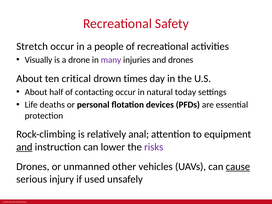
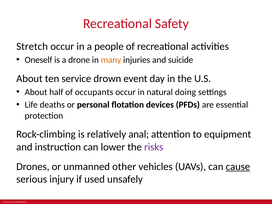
Visually: Visually -> Oneself (38, 60)
many colour: purple -> orange (111, 60)
and drones: drones -> suicide (181, 60)
critical: critical -> service (76, 79)
times: times -> event (135, 79)
contacting: contacting -> occupants (94, 92)
today: today -> doing (185, 92)
and underline: present -> none (24, 147)
